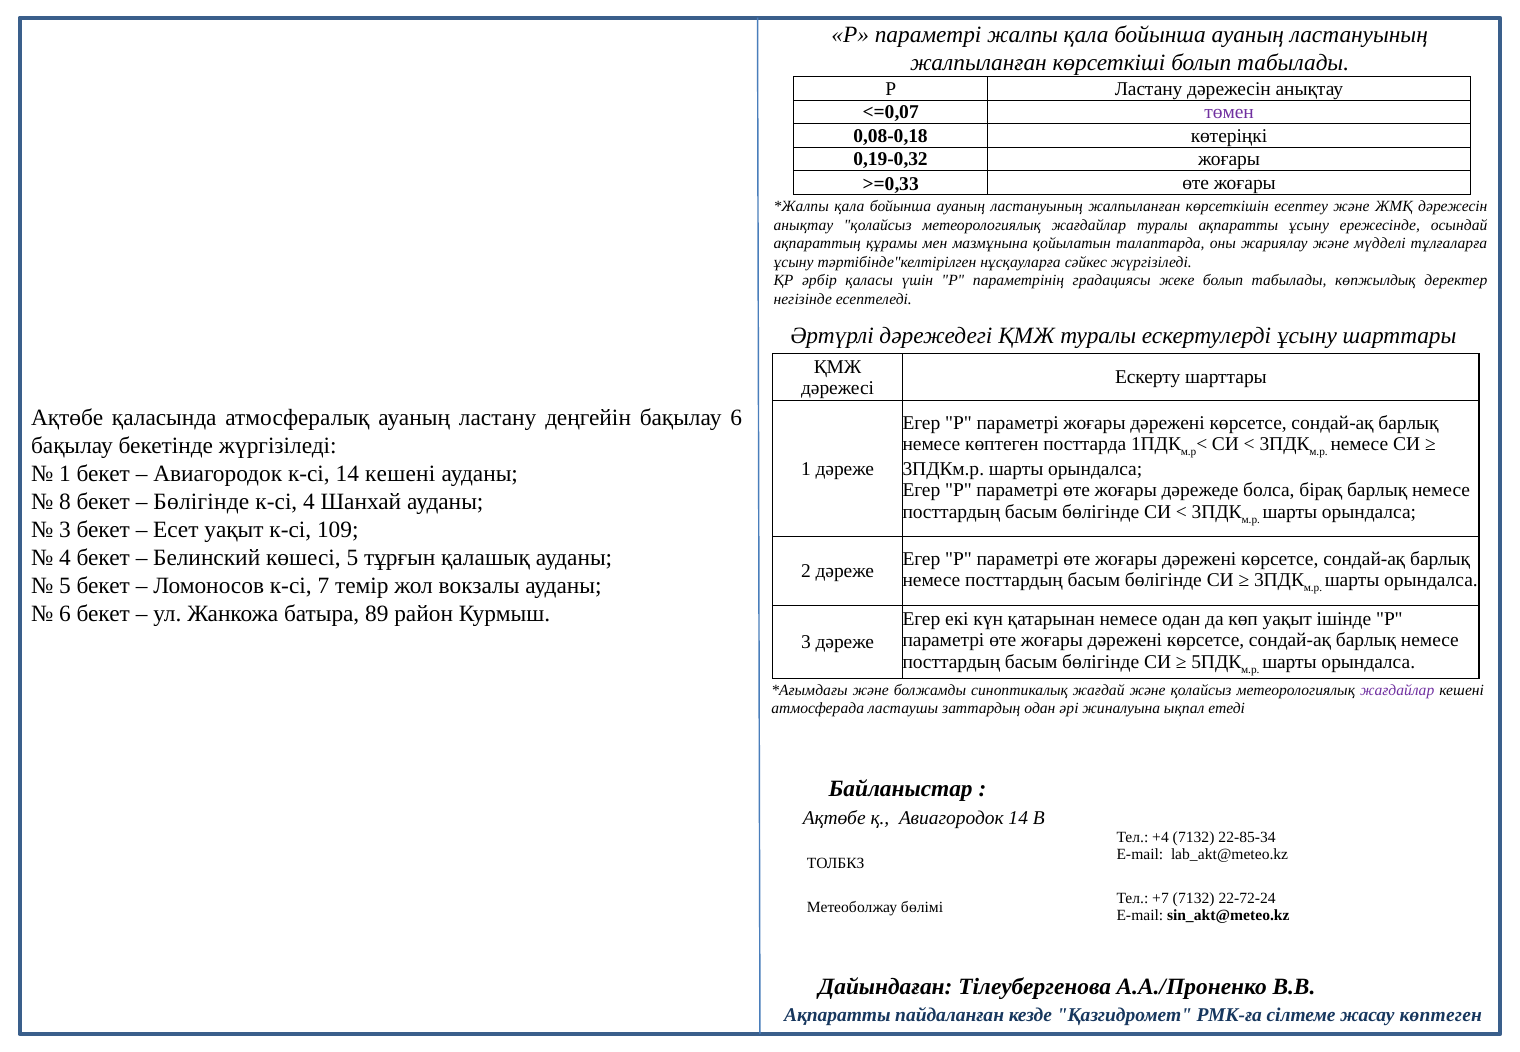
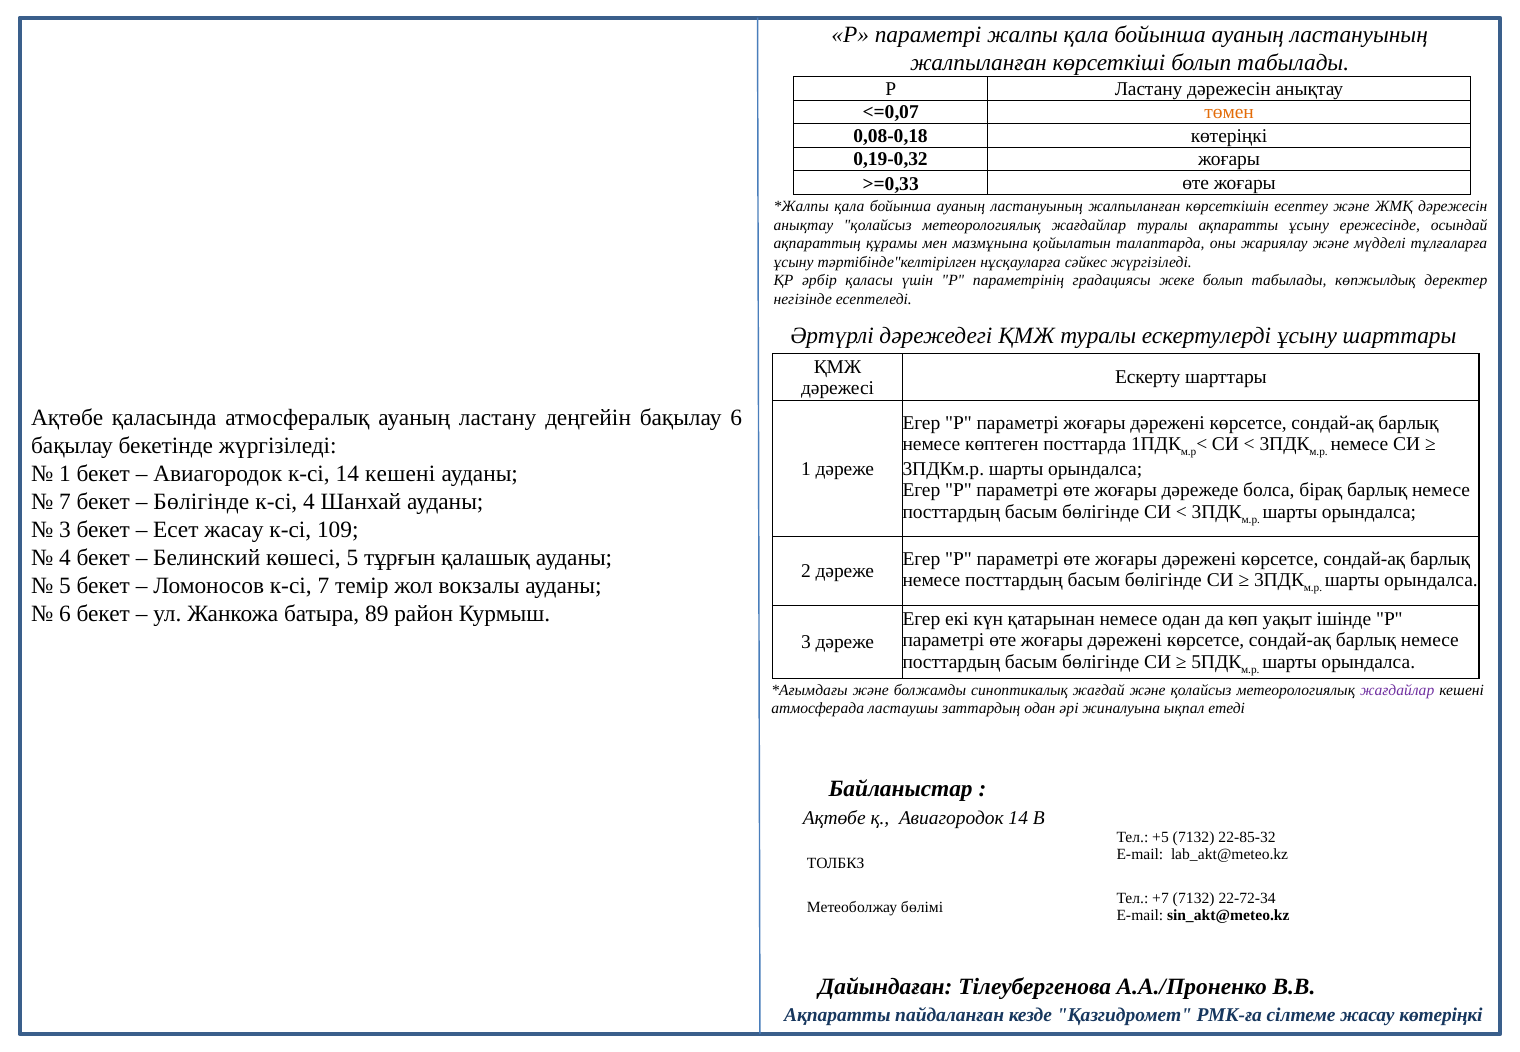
төмен colour: purple -> orange (1229, 112)
8: 8 -> 7 (65, 502)
Есет уақыт: уақыт -> жасау (234, 530)
+4: +4 -> +5 (1161, 838)
22-85-34: 22-85-34 -> 22-85-32 (1247, 838)
22-72-24: 22-72-24 -> 22-72-34 (1247, 899)
жасау көптеген: көптеген -> көтеріңкі (1441, 1015)
